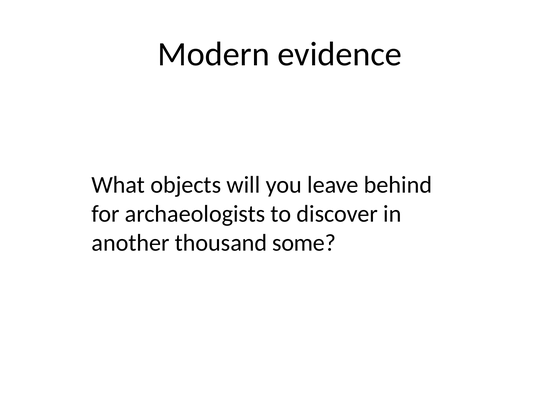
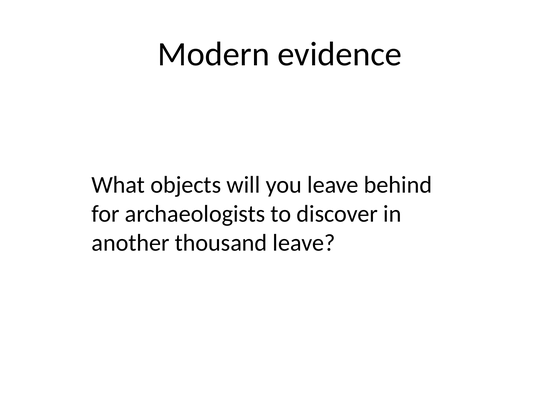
thousand some: some -> leave (304, 243)
